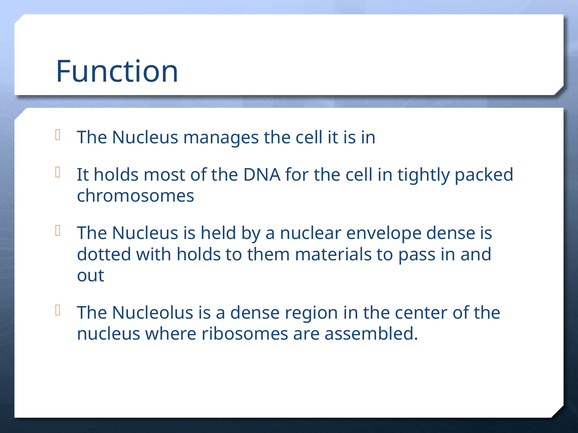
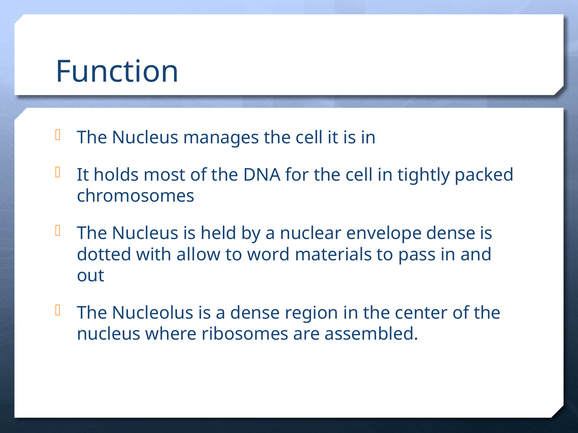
with holds: holds -> allow (199, 255)
them: them -> word (269, 255)
